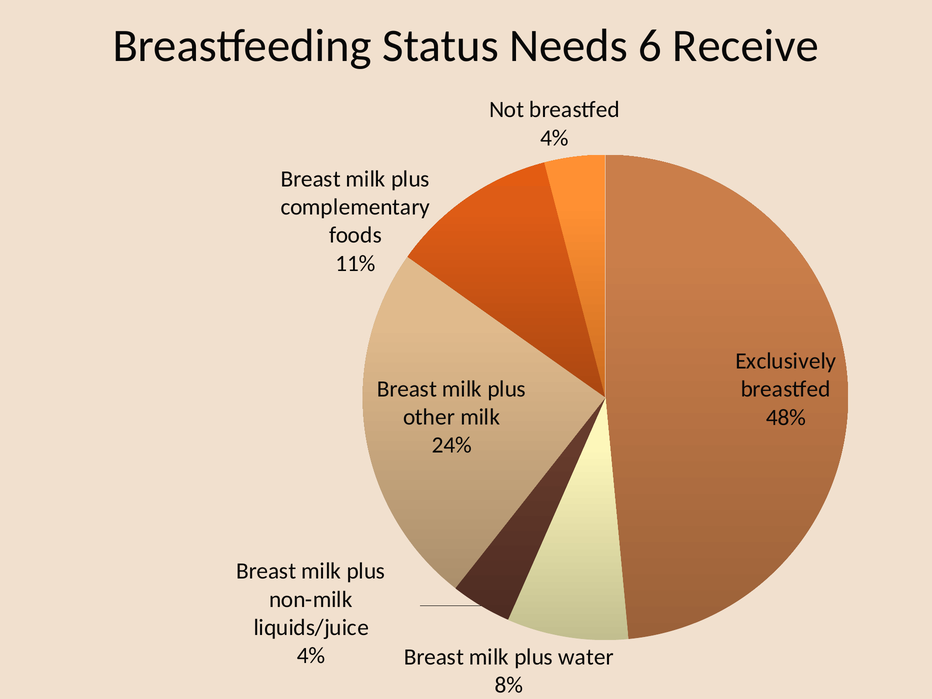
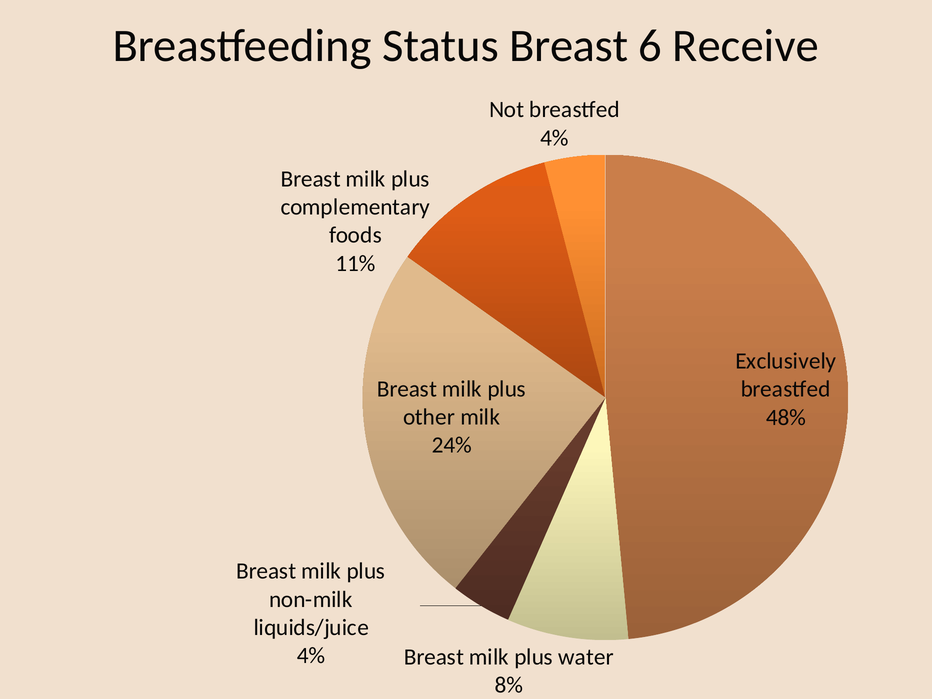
Status Needs: Needs -> Breast (569, 46)
